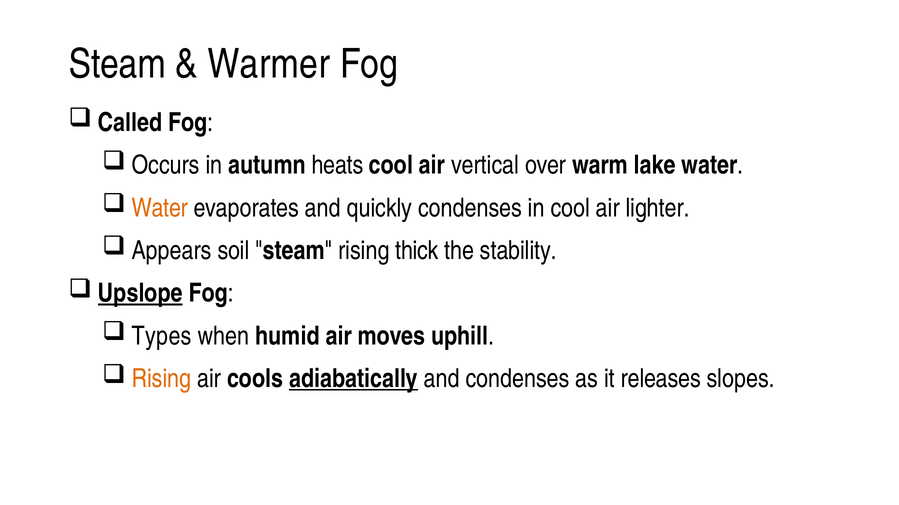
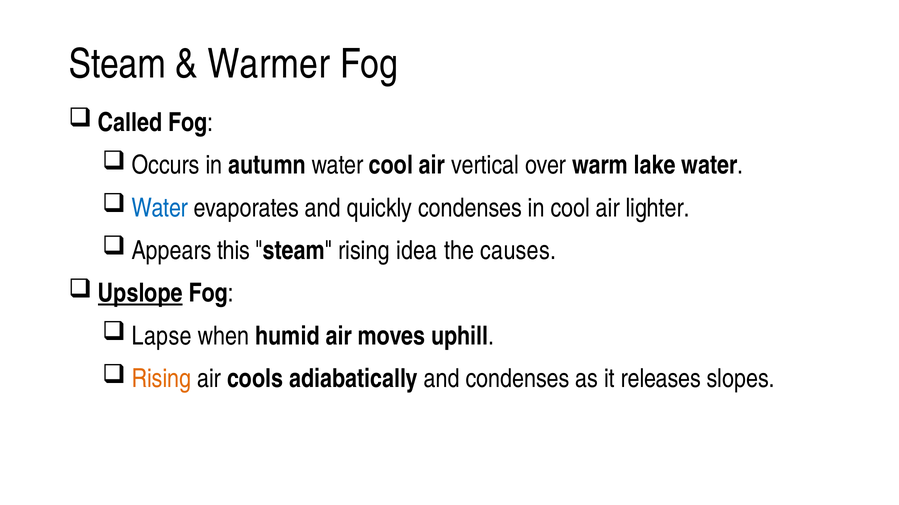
autumn heats: heats -> water (337, 165)
Water colour: orange -> blue (160, 208)
soil: soil -> this (234, 251)
thick: thick -> idea (417, 251)
stability: stability -> causes (518, 251)
Types: Types -> Lapse (162, 336)
adiabatically underline: present -> none (354, 379)
